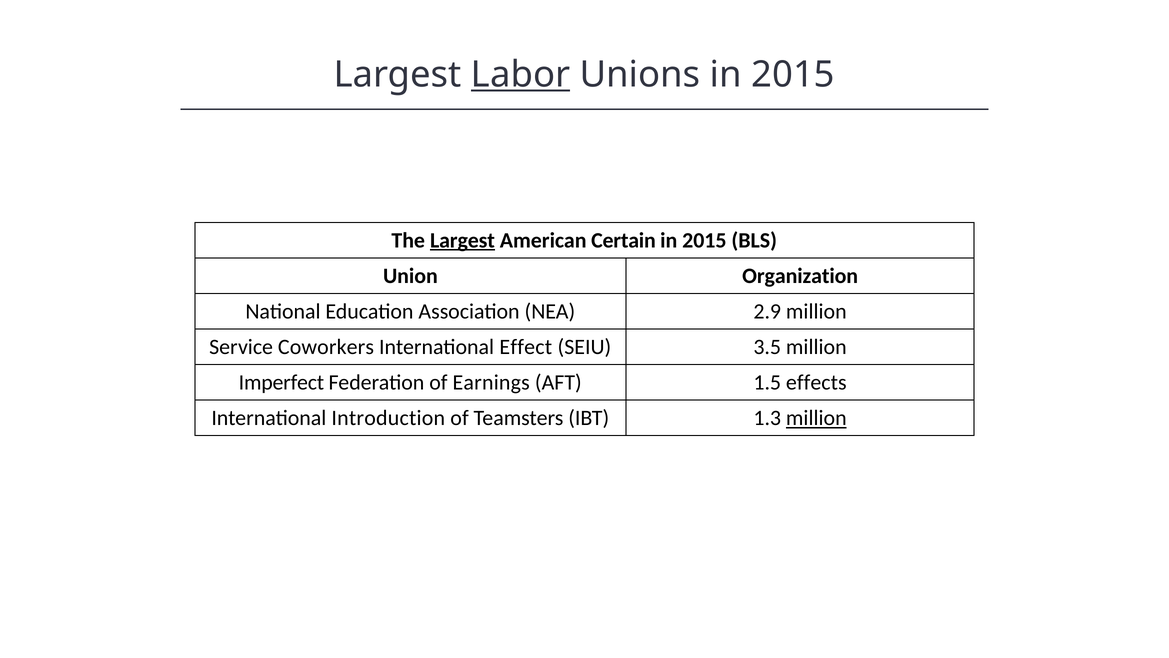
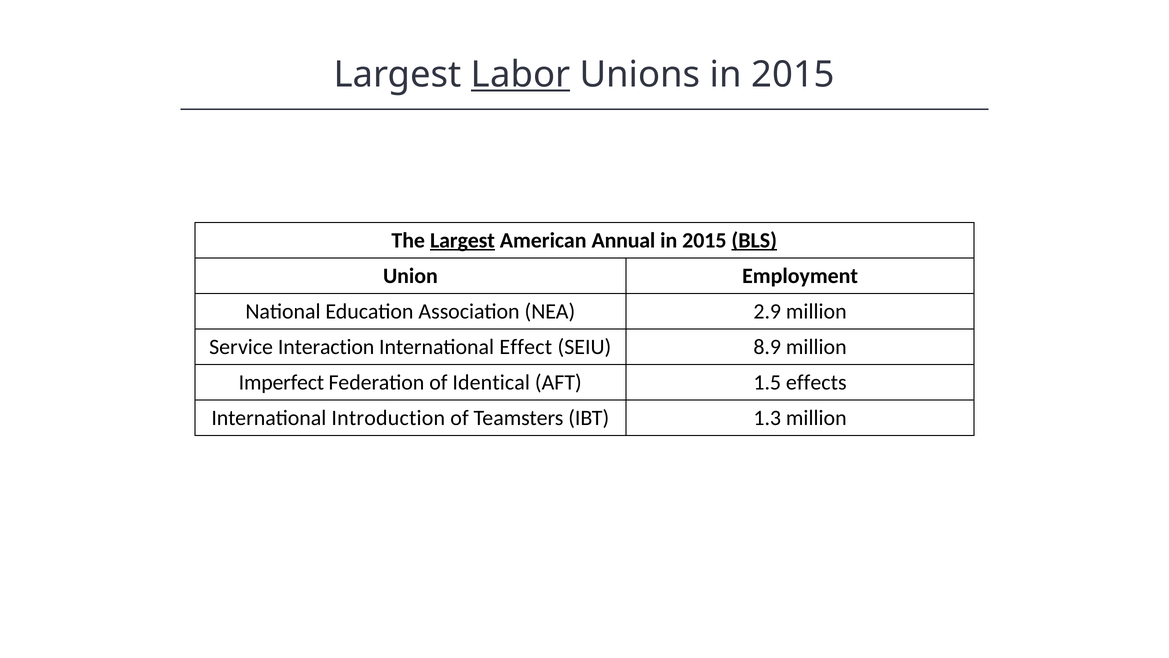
Certain: Certain -> Annual (623, 240)
BLS underline: none -> present (754, 240)
Organization: Organization -> Employment (800, 276)
Coworkers: Coworkers -> Interaction (326, 347)
3.5: 3.5 -> 8.9 (767, 347)
Earnings: Earnings -> Identical (491, 382)
million underline: present -> none (816, 418)
